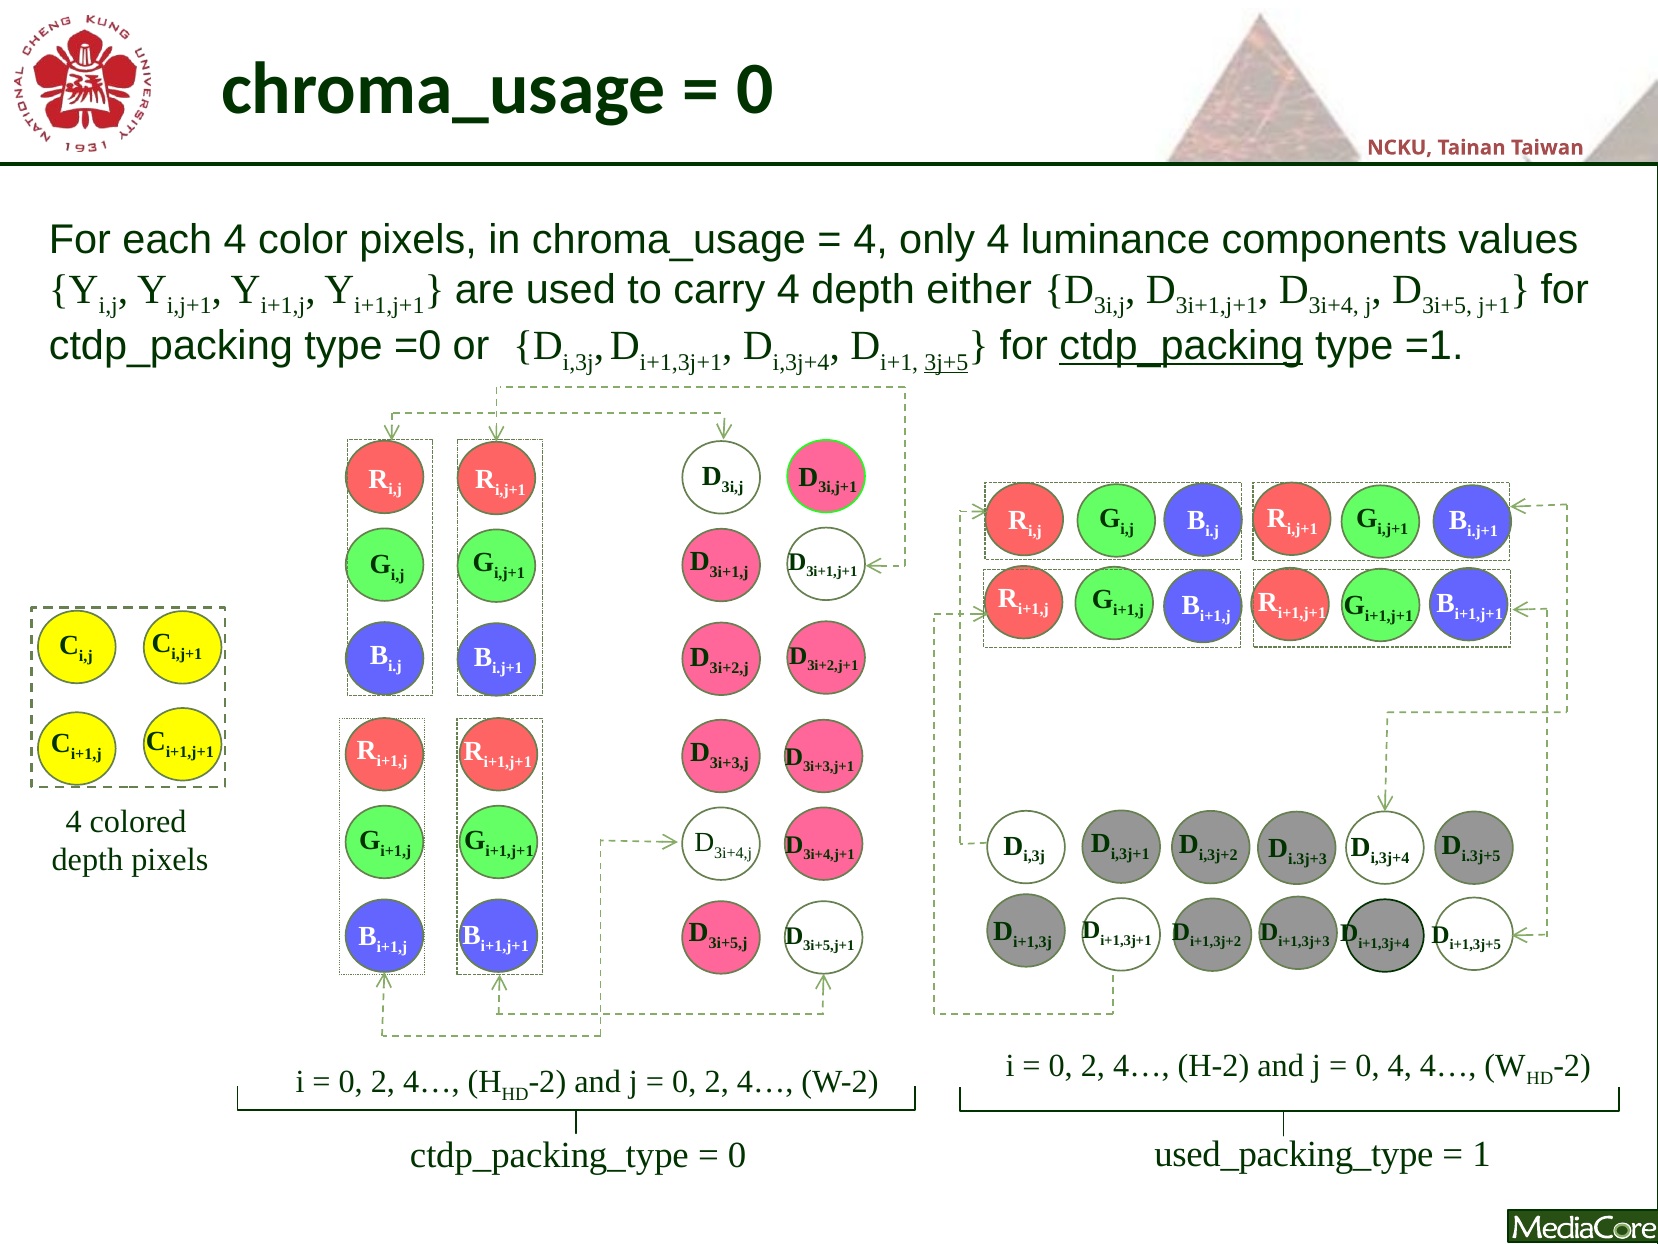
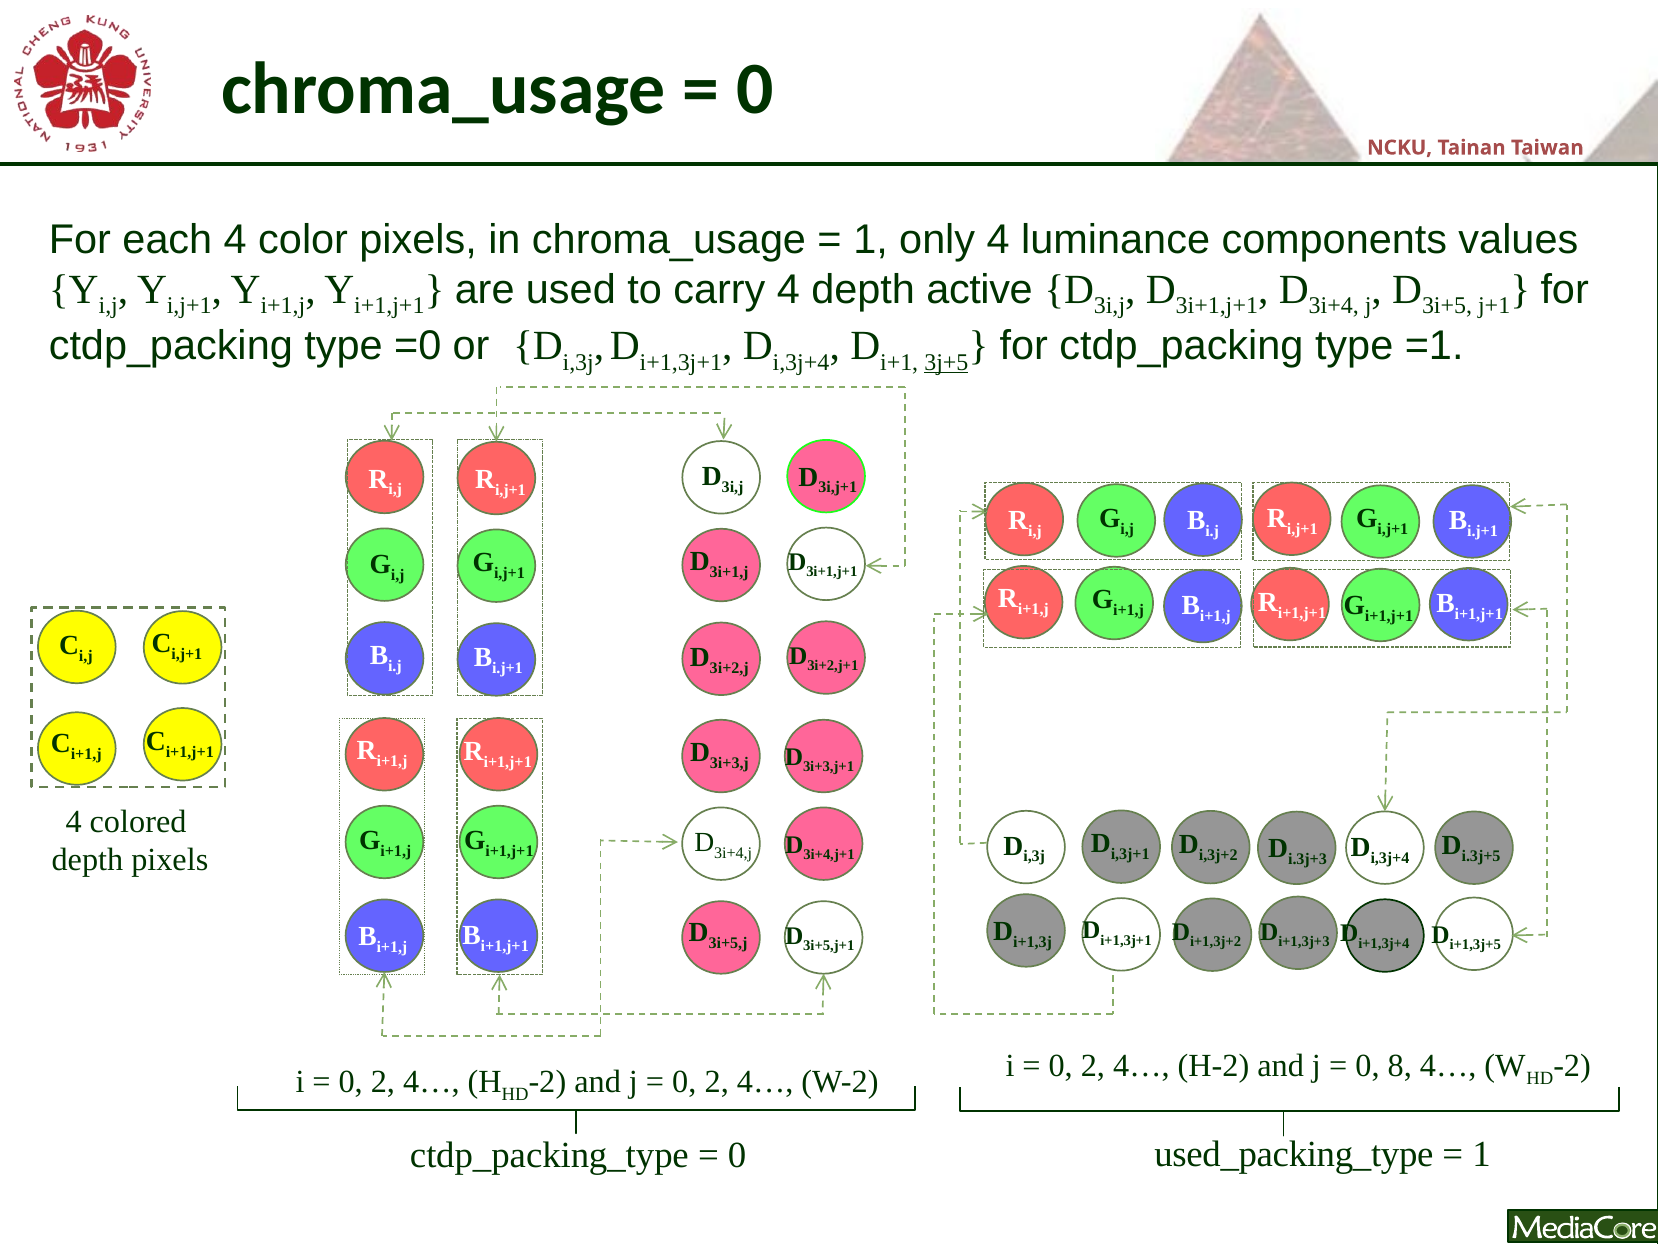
4: 4 -> 1 (871, 240)
either: either -> active (980, 290)
ctdp_packing underline: present -> none (1181, 346)
0 4: 4 -> 8 (1400, 1065)
